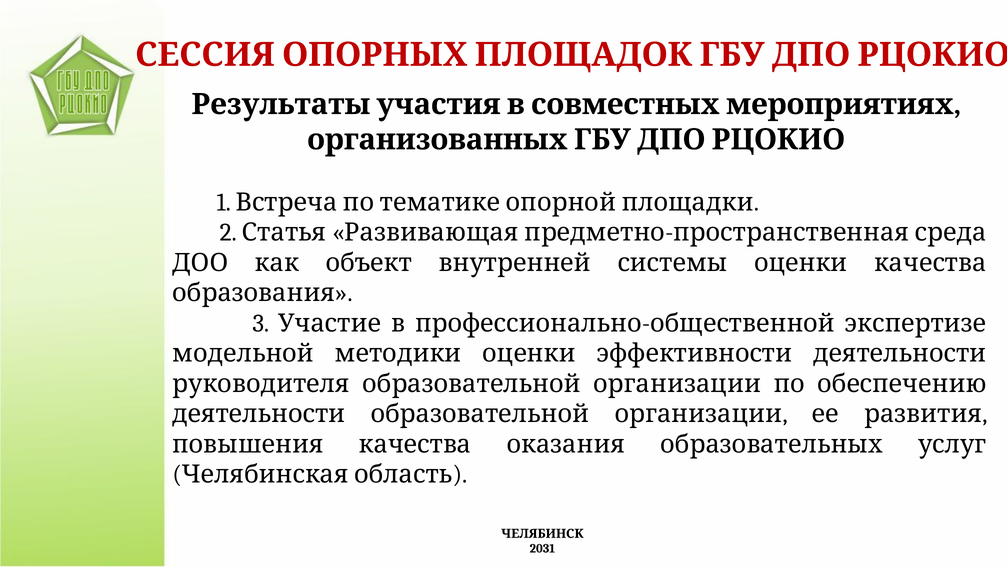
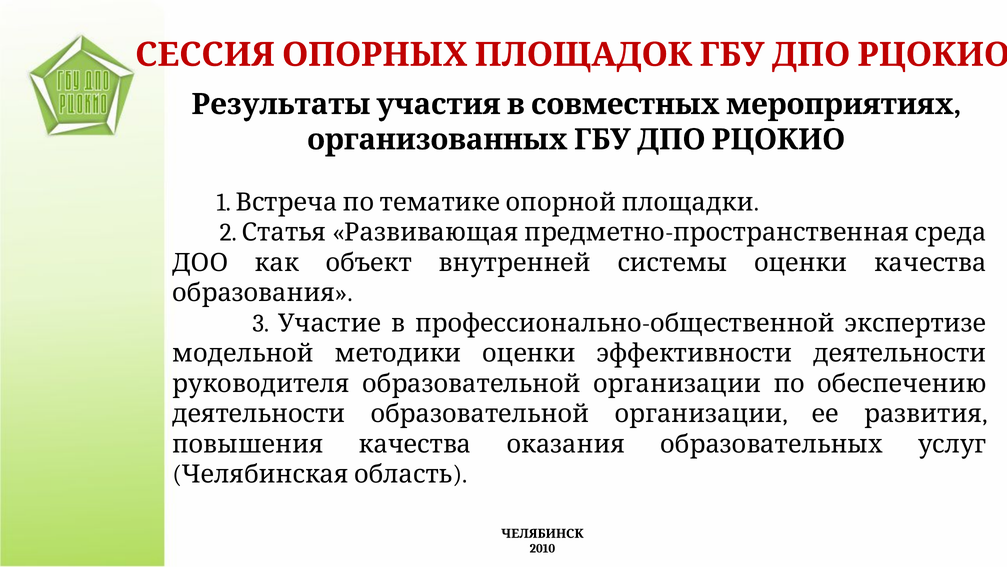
2031: 2031 -> 2010 (542, 548)
